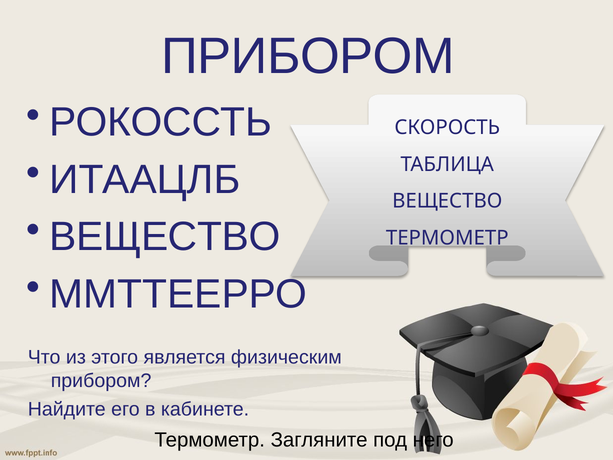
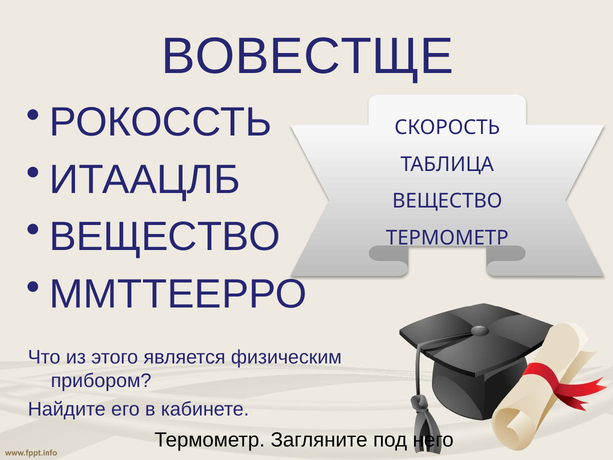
ПРИБОРОМ: ПРИБОРОМ -> ВОВЕСТЩЕ (308, 56)
